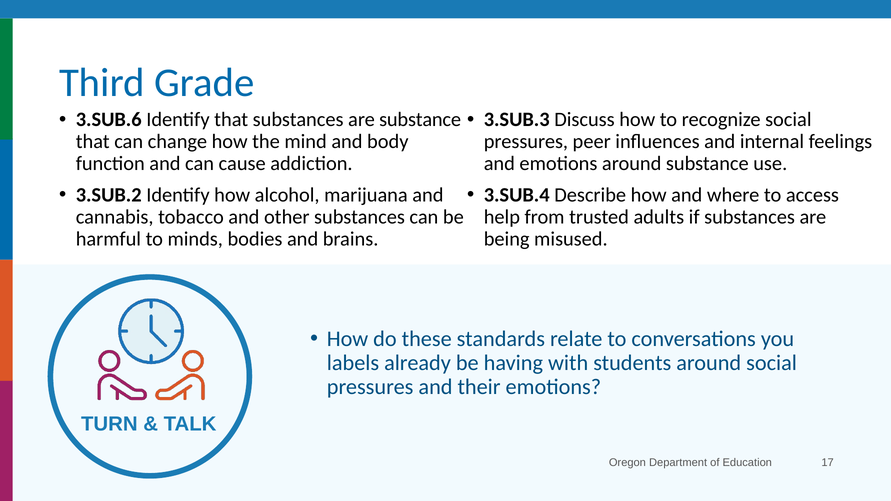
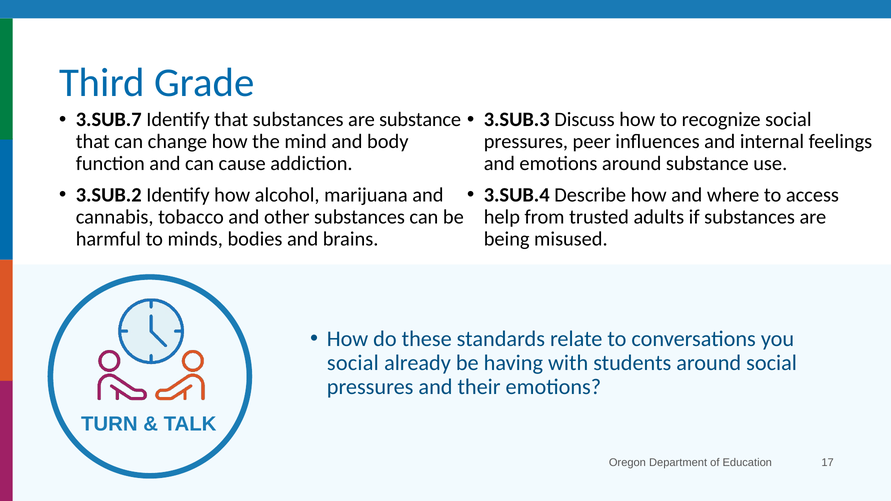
3.SUB.6: 3.SUB.6 -> 3.SUB.7 (109, 120)
labels: labels -> social (353, 363)
